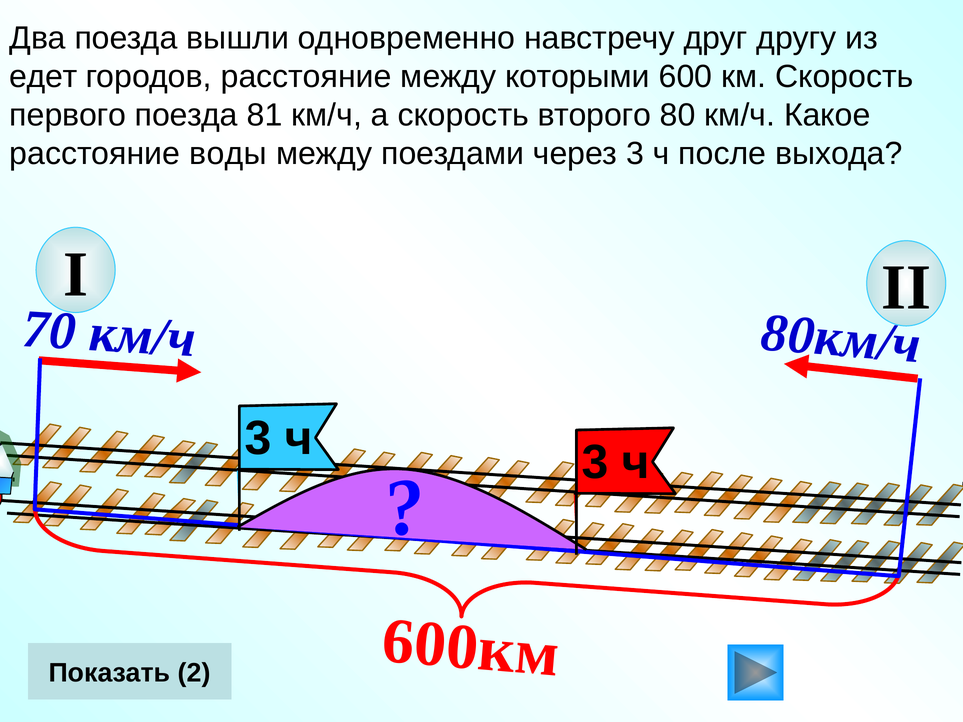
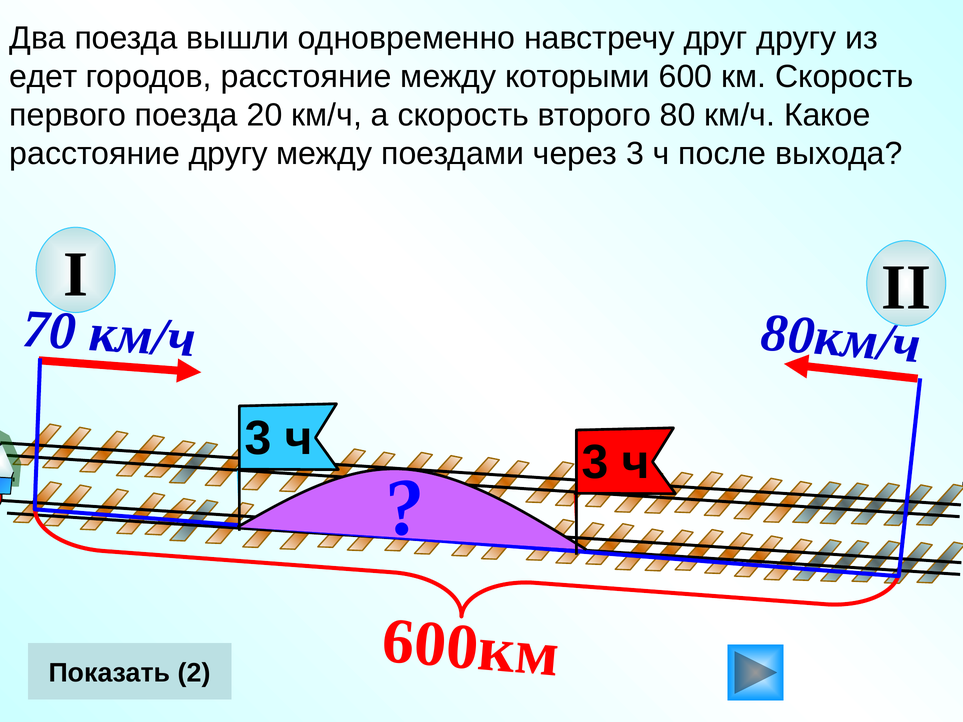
81: 81 -> 20 (265, 115)
расстояние воды: воды -> другу (228, 153)
